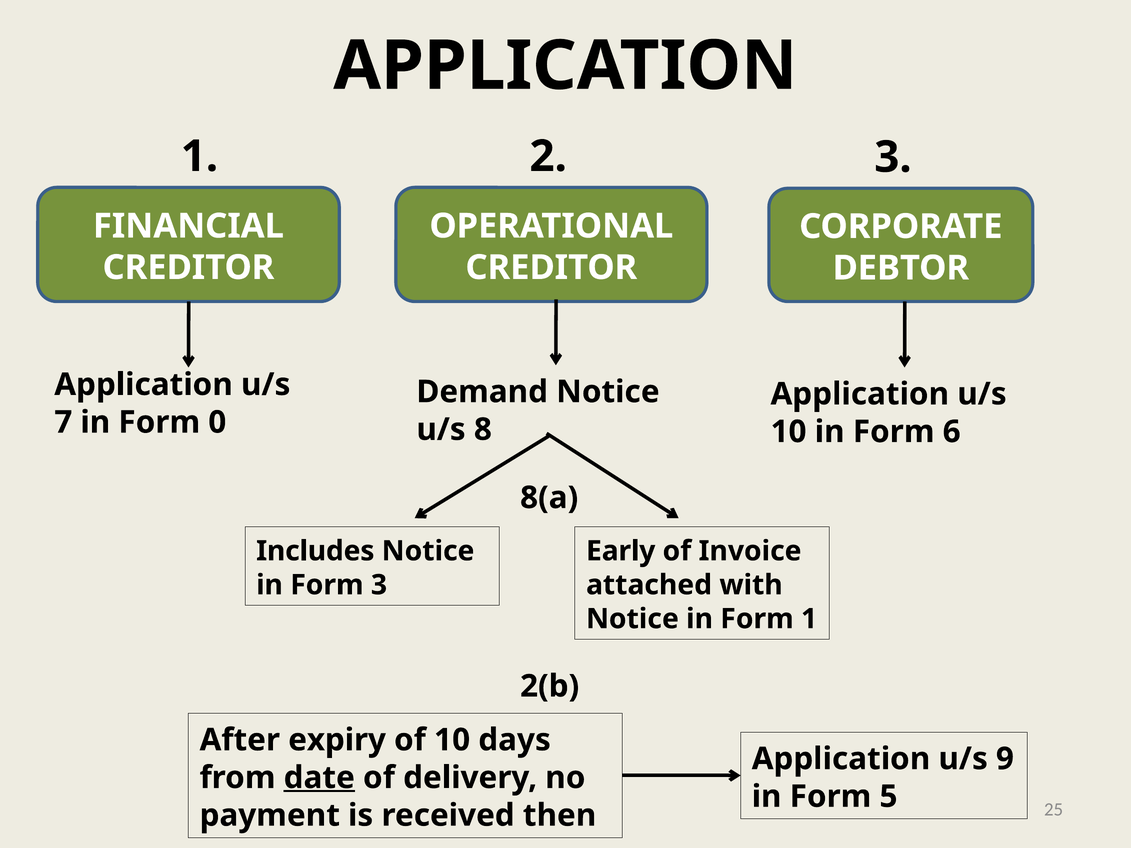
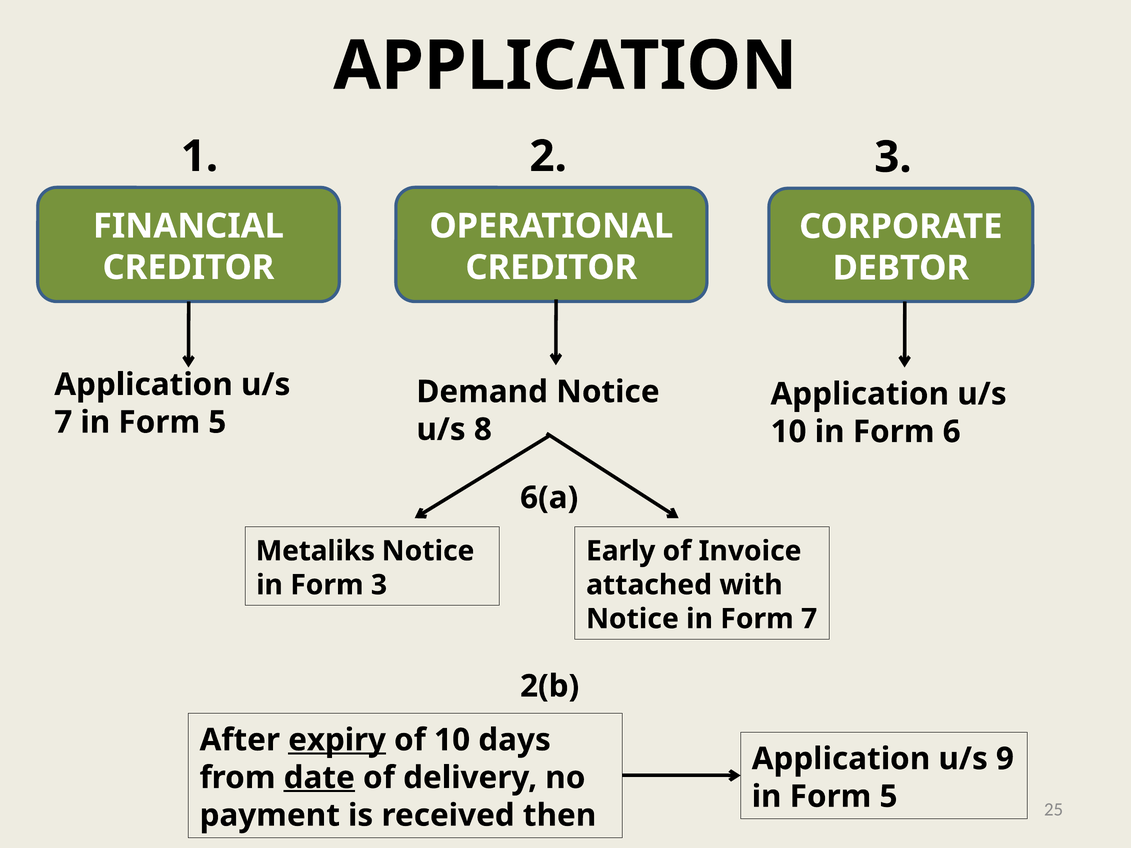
7 in Form 0: 0 -> 5 (217, 422)
8(a: 8(a -> 6(a (549, 498)
Includes: Includes -> Metaliks (315, 551)
Form 1: 1 -> 7 (809, 619)
expiry underline: none -> present (337, 740)
